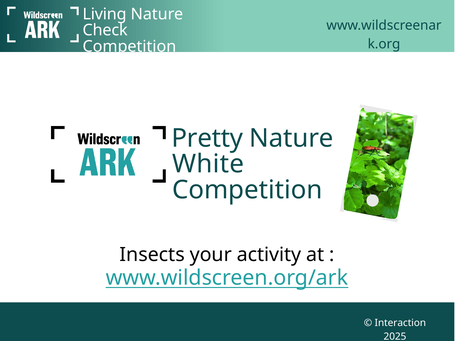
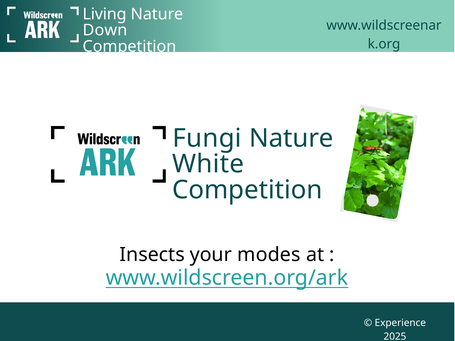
Check: Check -> Down (105, 30)
Pretty: Pretty -> Fungi (207, 138)
activity: activity -> modes (269, 255)
Interaction: Interaction -> Experience (400, 323)
